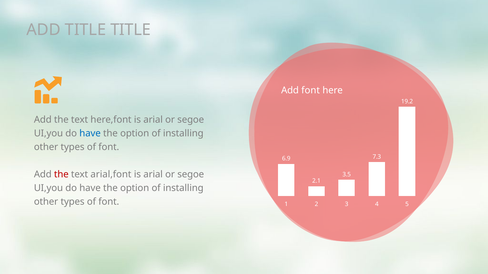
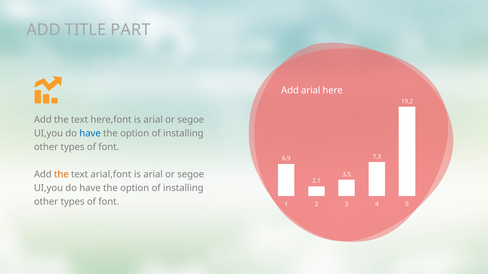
TITLE TITLE: TITLE -> PART (130, 30)
Add font: font -> arial (311, 91)
the colour: red -> orange (61, 175)
